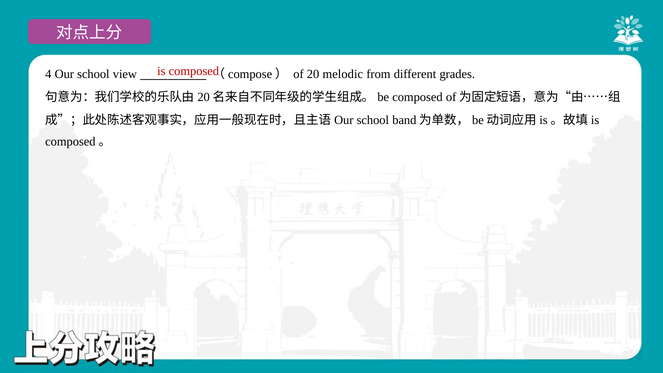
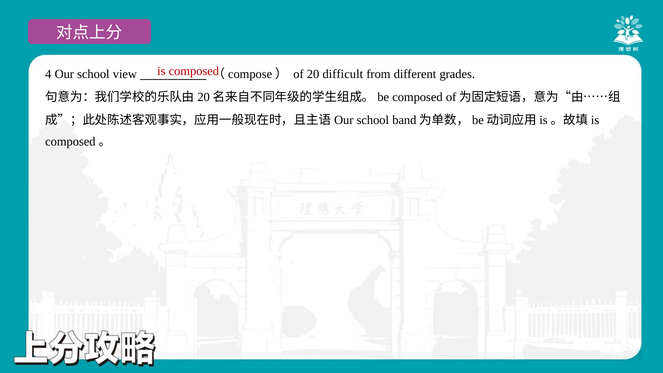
melodic: melodic -> difficult (343, 74)
